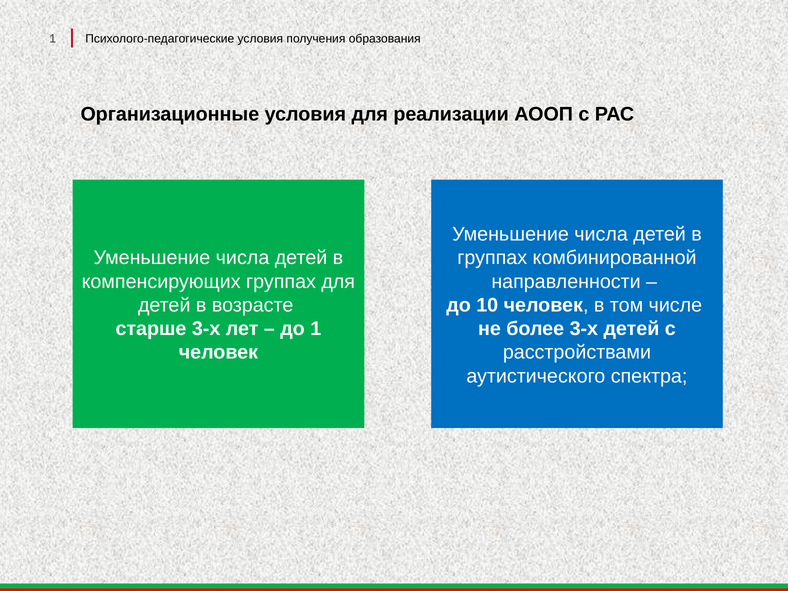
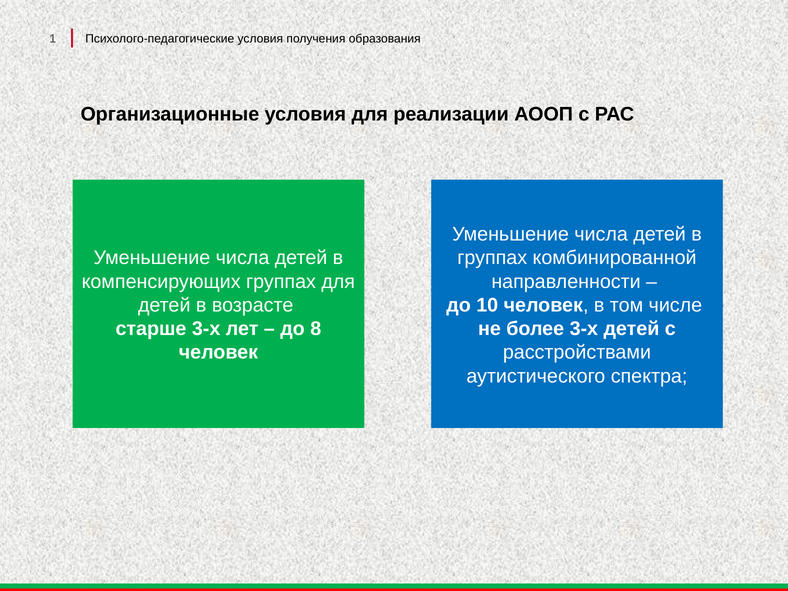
до 1: 1 -> 8 (316, 329)
